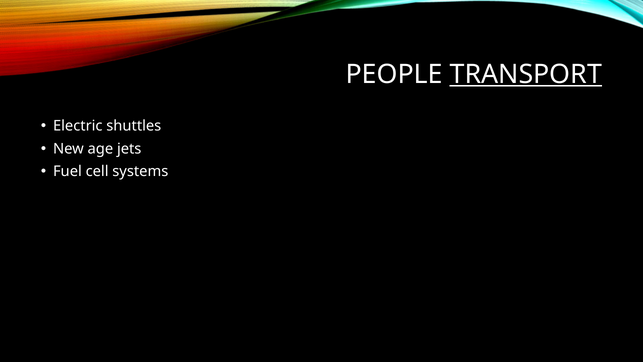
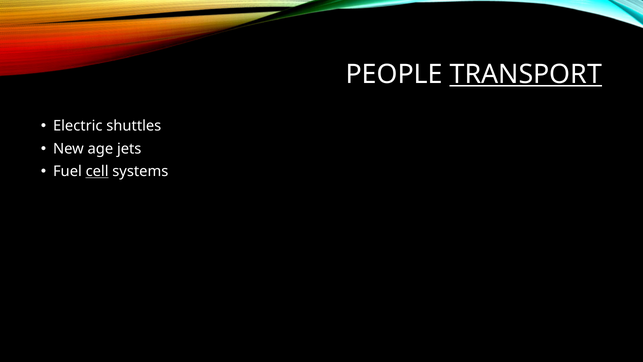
cell underline: none -> present (97, 171)
